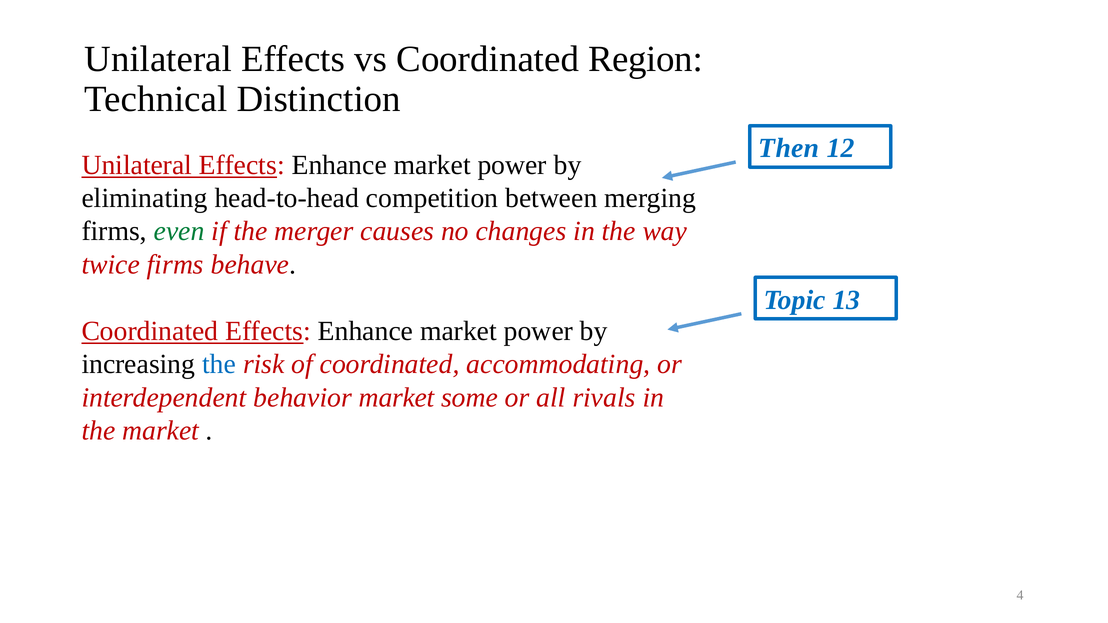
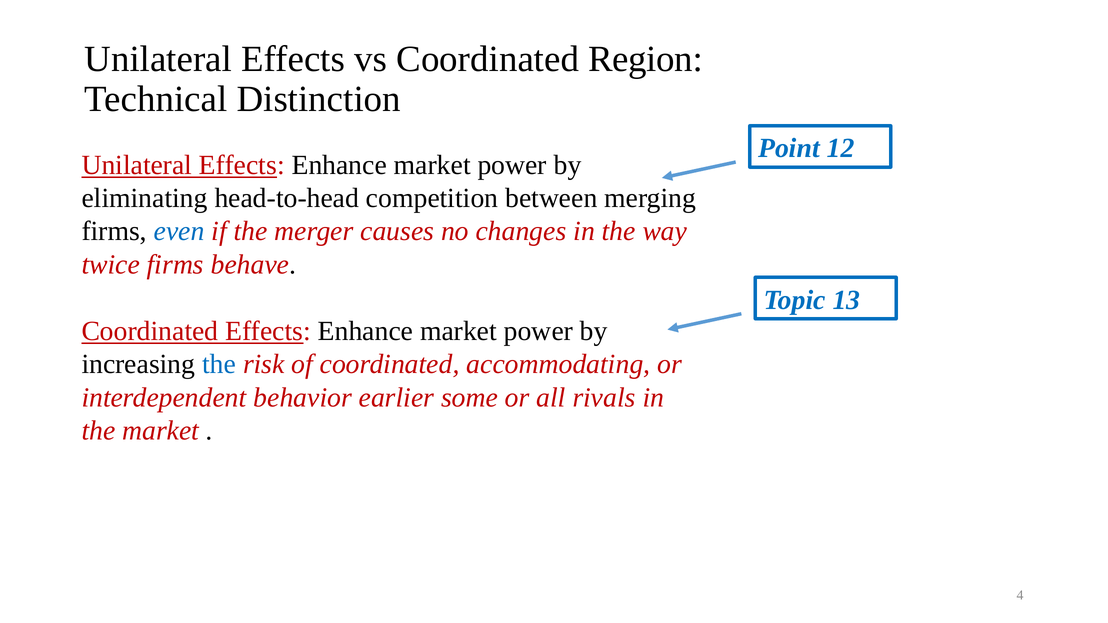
Then: Then -> Point (789, 148)
even colour: green -> blue (179, 231)
behavior market: market -> earlier (396, 398)
